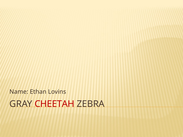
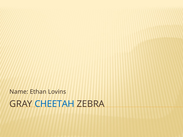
CHEETAH colour: red -> blue (55, 104)
